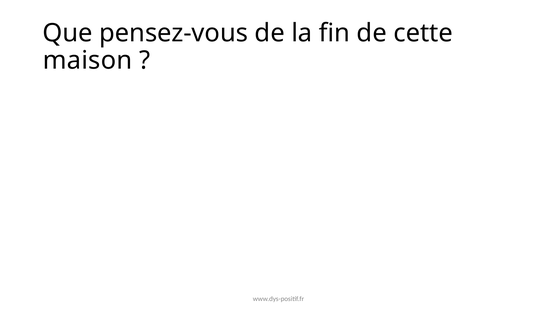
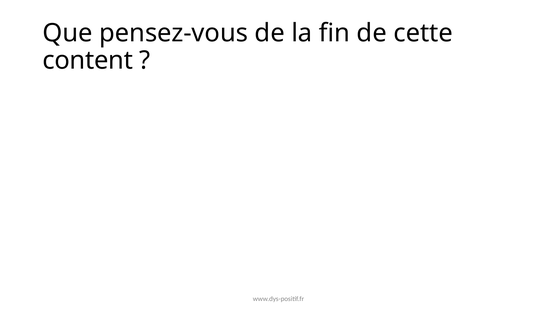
maison: maison -> content (88, 61)
